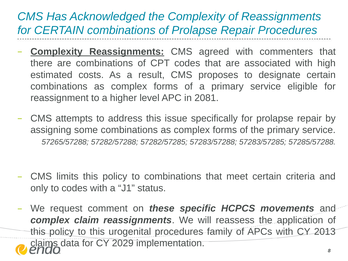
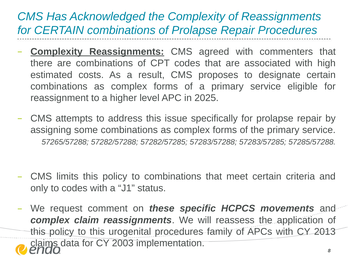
2081: 2081 -> 2025 (207, 98)
2029: 2029 -> 2003 (123, 243)
